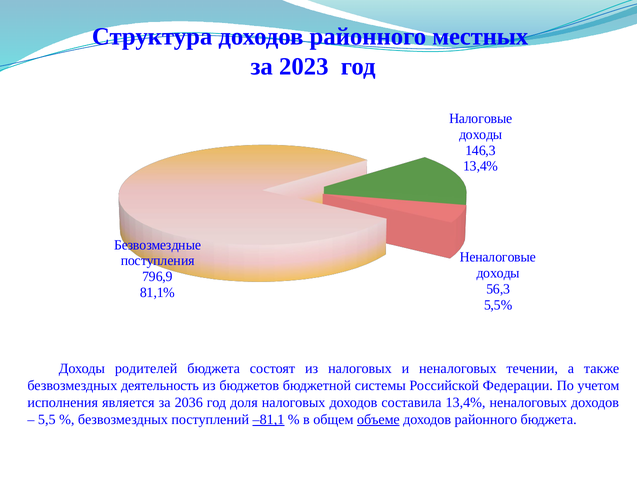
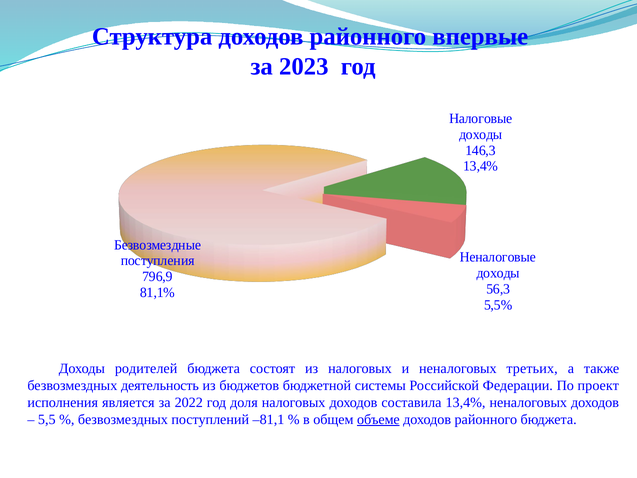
местных: местных -> впервые (480, 37)
течении: течении -> третьих (532, 368)
учетом: учетом -> проект (598, 385)
2036: 2036 -> 2022 (189, 402)
–81,1 underline: present -> none (268, 419)
